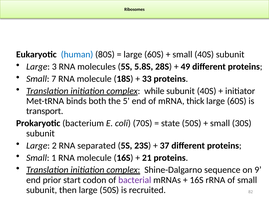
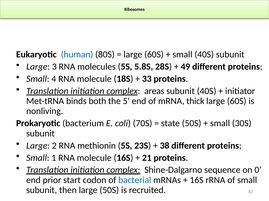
7: 7 -> 4 (54, 79)
while: while -> areas (154, 91)
transport: transport -> nonliving (45, 112)
separated: separated -> methionin (97, 146)
37: 37 -> 38 (165, 146)
9: 9 -> 0 (258, 171)
bacterial colour: purple -> blue (135, 181)
